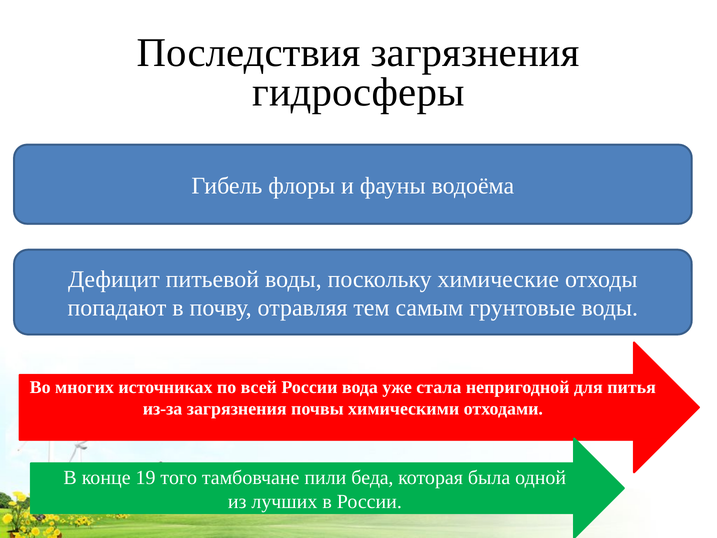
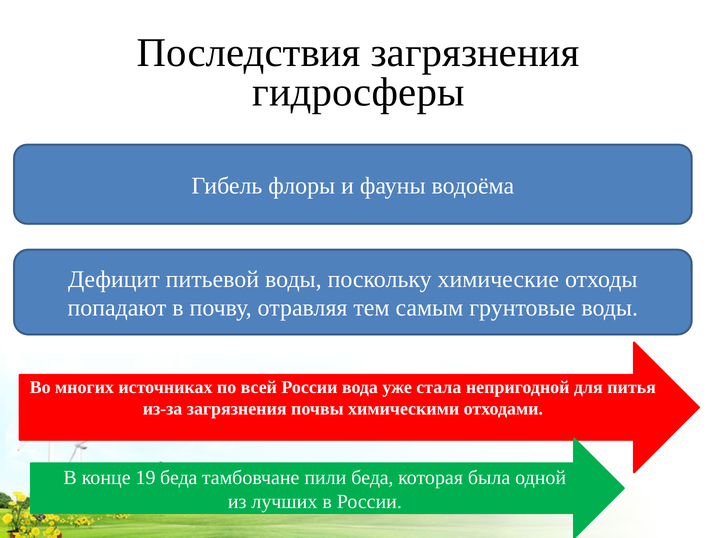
19 того: того -> беда (179, 477)
